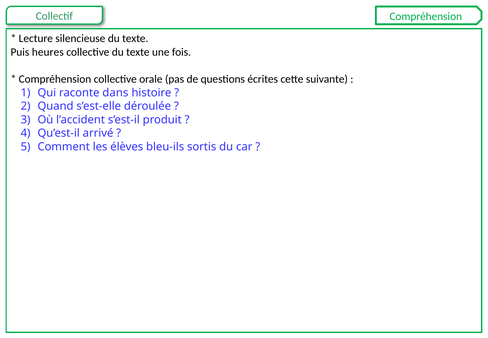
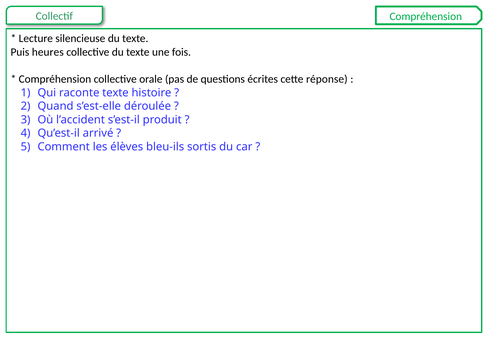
suivante: suivante -> réponse (327, 79)
raconte dans: dans -> texte (115, 93)
